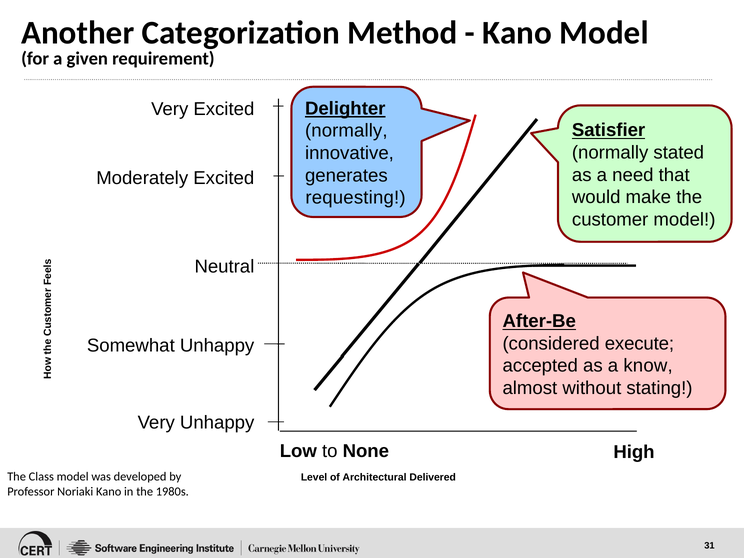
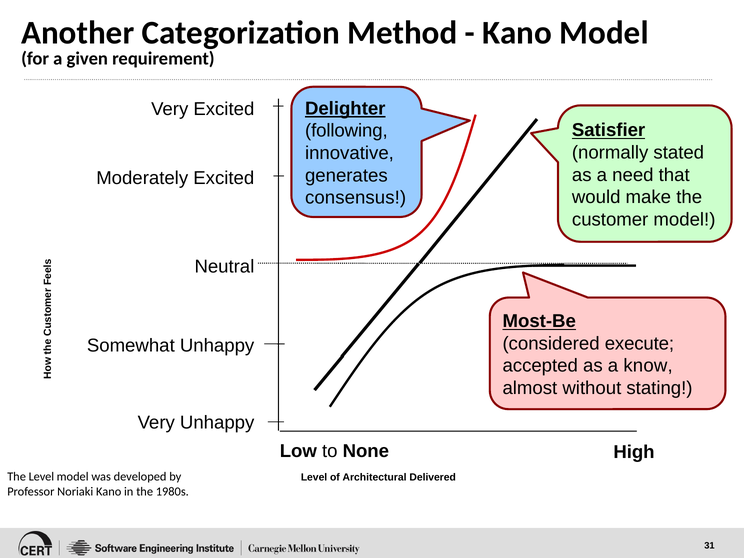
normally: normally -> following (346, 131)
requesting: requesting -> consensus (356, 198)
After-Be: After-Be -> Most-Be (539, 321)
The Class: Class -> Level (41, 477)
